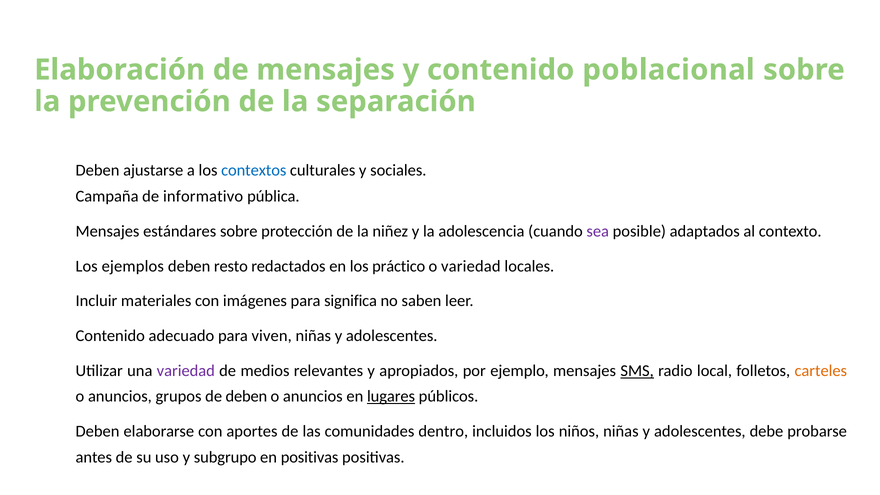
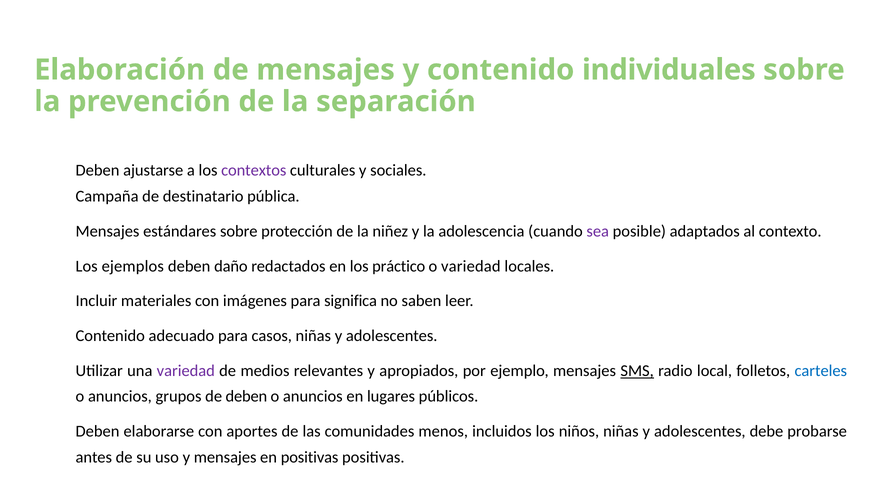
poblacional: poblacional -> individuales (669, 70)
contextos colour: blue -> purple (254, 171)
informativo: informativo -> destinatario (203, 196)
resto: resto -> daño (231, 266)
viven: viven -> casos (272, 336)
carteles colour: orange -> blue (821, 371)
lugares underline: present -> none (391, 396)
dentro: dentro -> menos (443, 431)
y subgrupo: subgrupo -> mensajes (225, 457)
